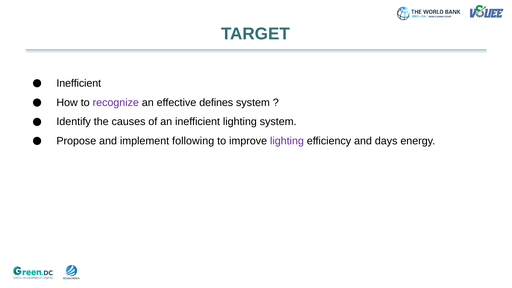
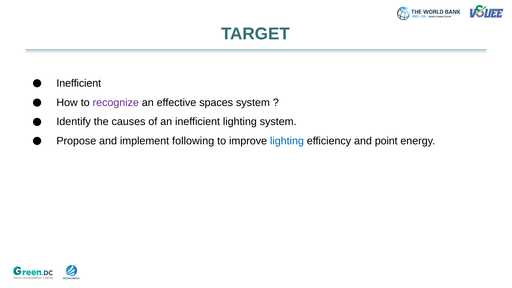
defines: defines -> spaces (216, 103)
lighting colour: purple -> blue (287, 141)
days: days -> point (386, 141)
